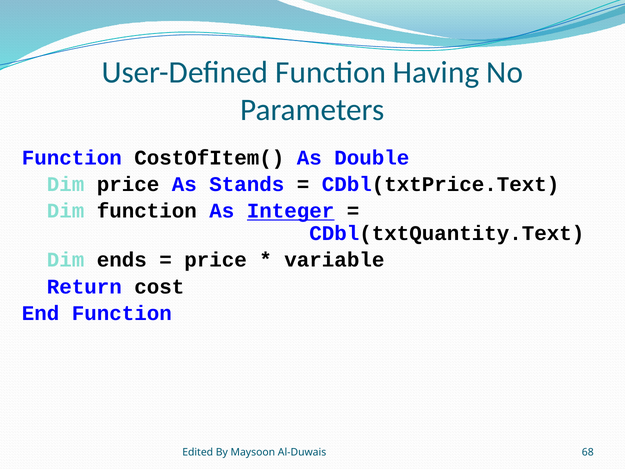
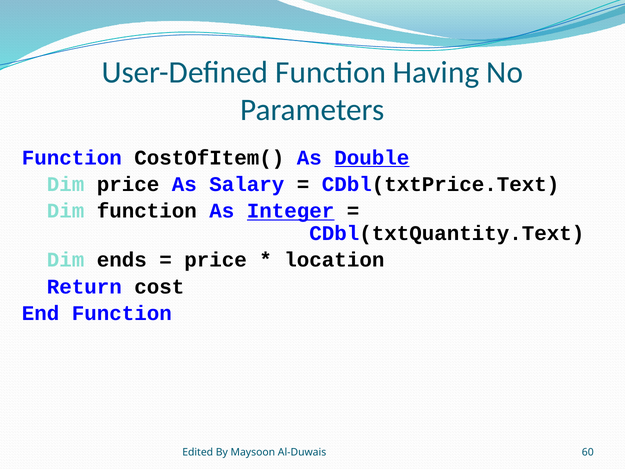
Double underline: none -> present (372, 158)
Stands: Stands -> Salary (247, 184)
variable: variable -> location (334, 260)
68: 68 -> 60 (588, 452)
